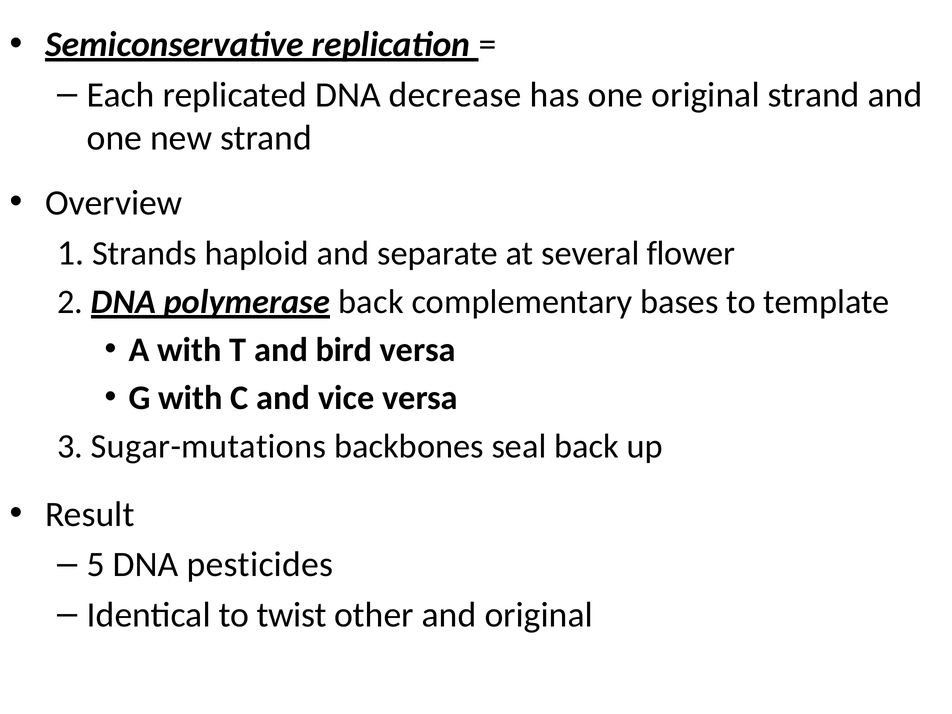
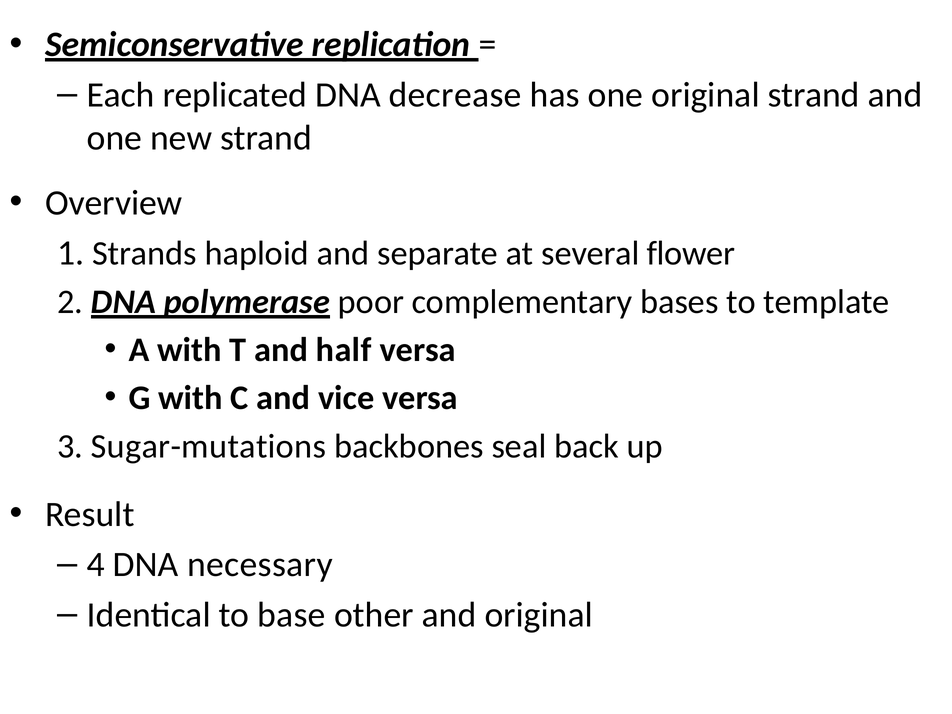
polymerase back: back -> poor (371, 302)
bird: bird -> half (344, 350)
5: 5 -> 4 (96, 565)
pesticides: pesticides -> necessary (260, 565)
twist: twist -> base (291, 615)
